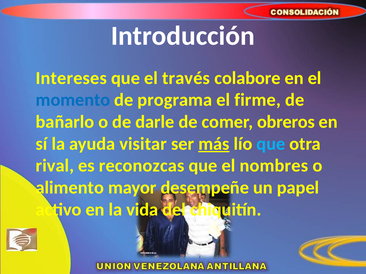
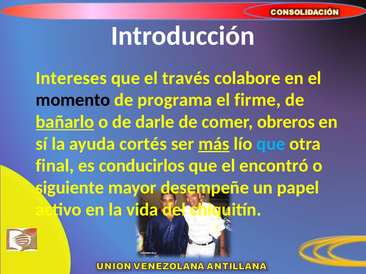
momento colour: blue -> black (73, 100)
bañarlo underline: none -> present (65, 122)
visitar: visitar -> cortés (143, 144)
rival: rival -> final (55, 166)
reconozcas: reconozcas -> conducirlos (142, 166)
nombres: nombres -> encontró (274, 166)
alimento: alimento -> siguiente (70, 188)
